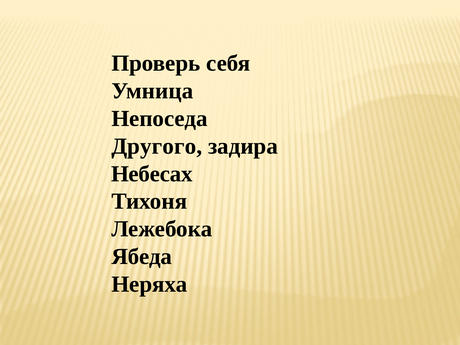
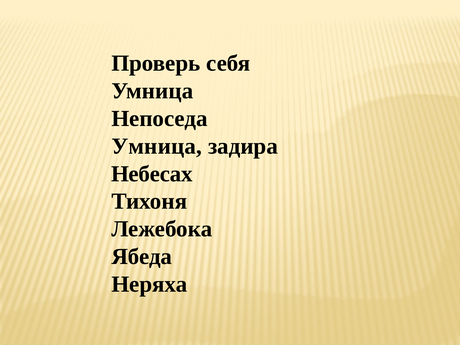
Другого: Другого -> Умница (157, 146)
